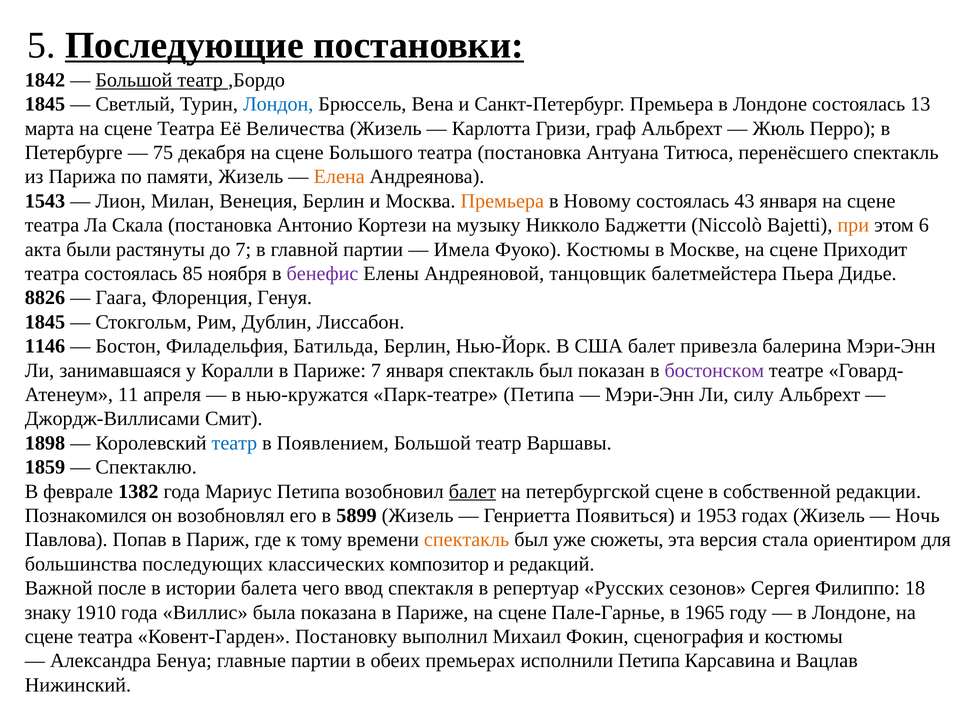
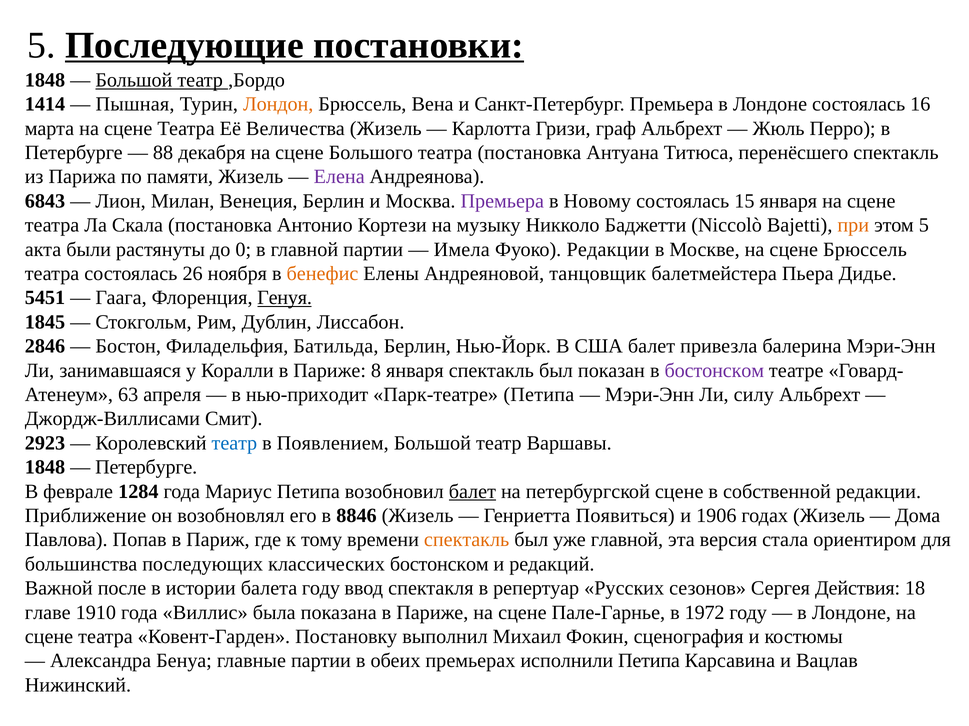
1842: 1842 -> 1848 (45, 80)
1845: 1845 -> 1414 (45, 104)
Светлый: Светлый -> Пышная (135, 104)
Лондон colour: blue -> orange (278, 104)
13: 13 -> 16 (920, 104)
75: 75 -> 88 (163, 153)
Елена colour: orange -> purple (339, 177)
1543: 1543 -> 6843 (45, 201)
Премьера colour: orange -> purple (502, 201)
43: 43 -> 15 (744, 201)
этом 6: 6 -> 5 (924, 225)
до 7: 7 -> 0 (243, 250)
Фуоко Костюмы: Костюмы -> Редакции (608, 250)
сцене Приходит: Приходит -> Брюссель (865, 250)
85: 85 -> 26 (193, 274)
бенефис colour: purple -> orange (322, 274)
8826: 8826 -> 5451 (45, 298)
Генуя underline: none -> present (285, 298)
1146: 1146 -> 2846 (45, 347)
Париже 7: 7 -> 8 (376, 371)
11: 11 -> 63 (128, 395)
нью-кружатся: нью-кружатся -> нью-приходит (307, 395)
1898: 1898 -> 2923 (45, 443)
1859: 1859 -> 1848 (45, 468)
Спектаклю: Спектаклю -> Петербурге (146, 468)
1382: 1382 -> 1284 (138, 492)
Познакомился: Познакомился -> Приближение (86, 516)
5899: 5899 -> 8846 (357, 516)
1953: 1953 -> 1906 (716, 516)
Ночь: Ночь -> Дома (918, 516)
уже сюжеты: сюжеты -> главной (627, 540)
классических композитор: композитор -> бостонском (439, 565)
балета чего: чего -> году (321, 589)
Филиппо: Филиппо -> Действия (858, 589)
знаку: знаку -> главе (48, 613)
1965: 1965 -> 1972 (705, 613)
